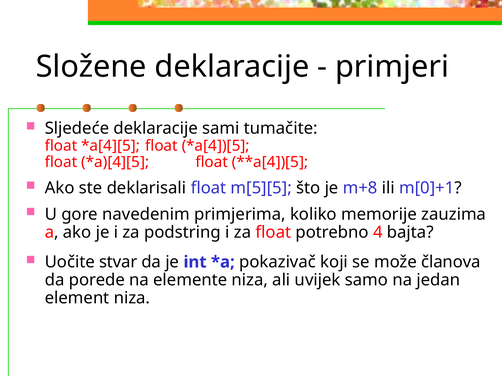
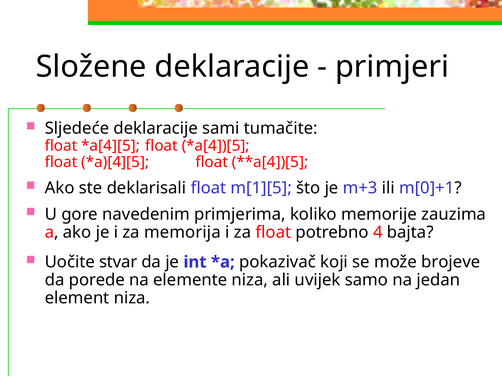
m[5][5: m[5][5 -> m[1][5 (261, 188)
m+8: m+8 -> m+3 (360, 188)
podstring: podstring -> memorija (182, 233)
članova: članova -> brojeve (451, 262)
